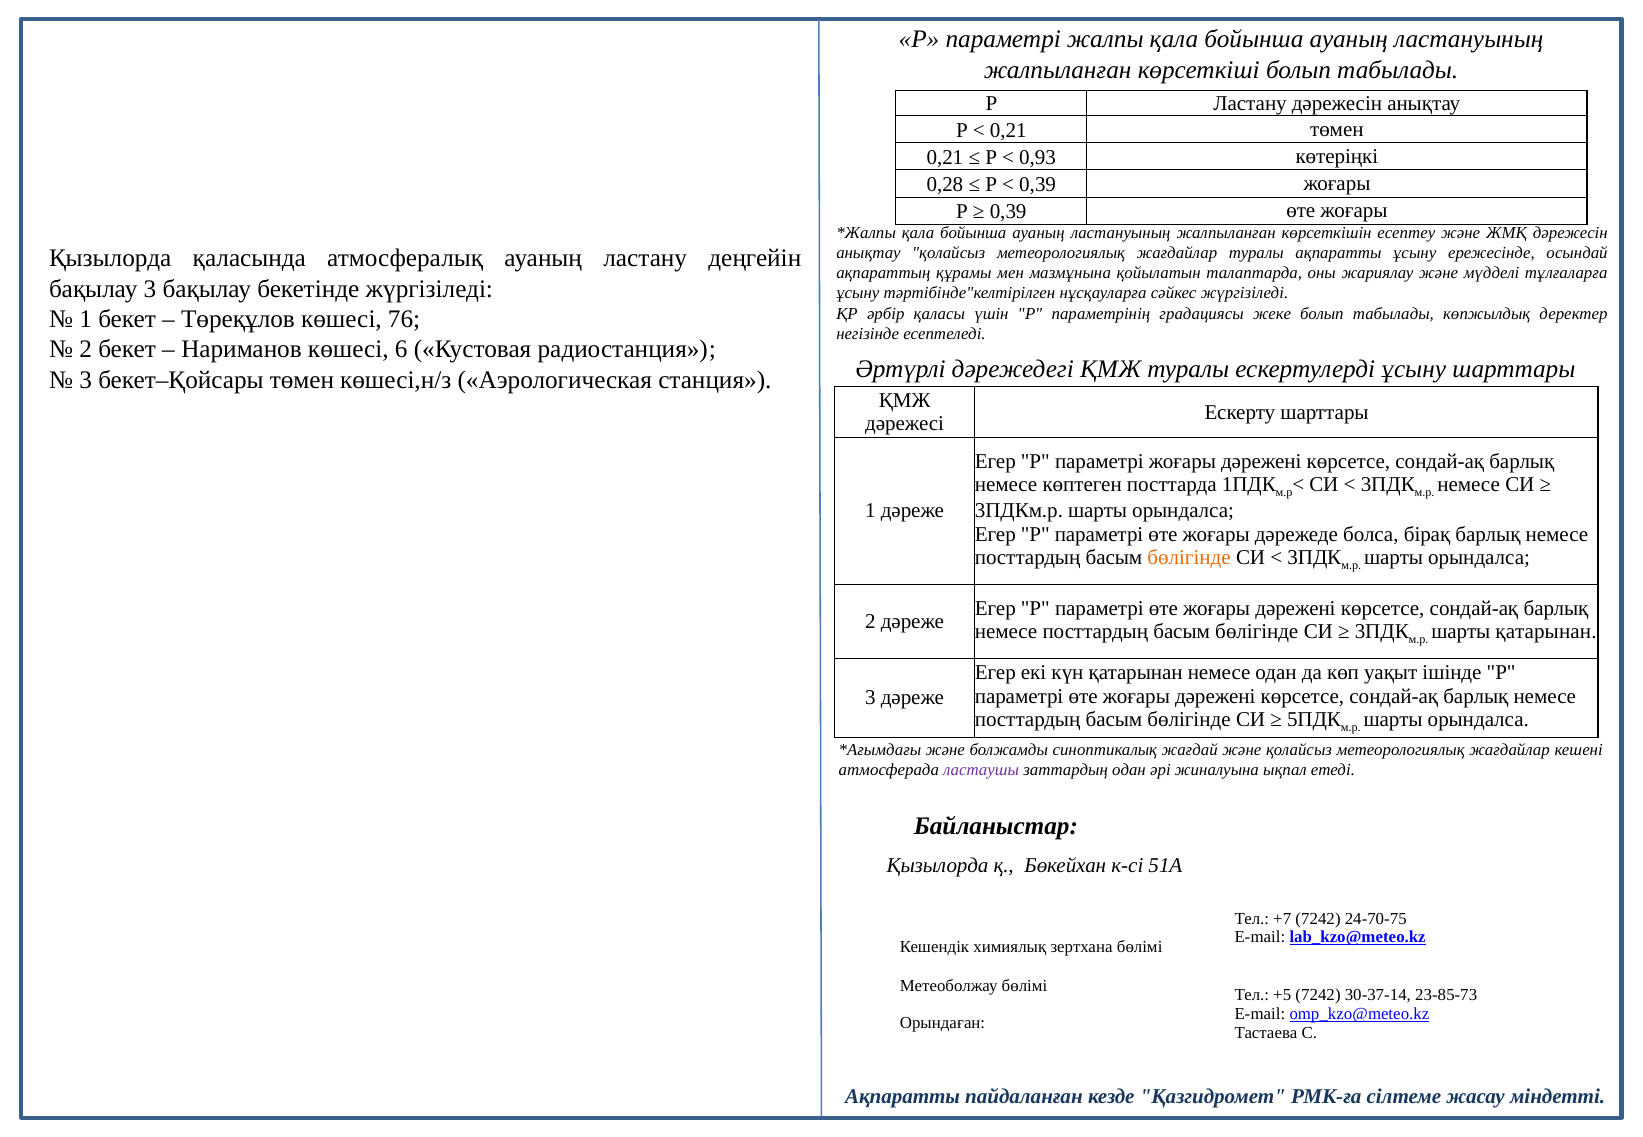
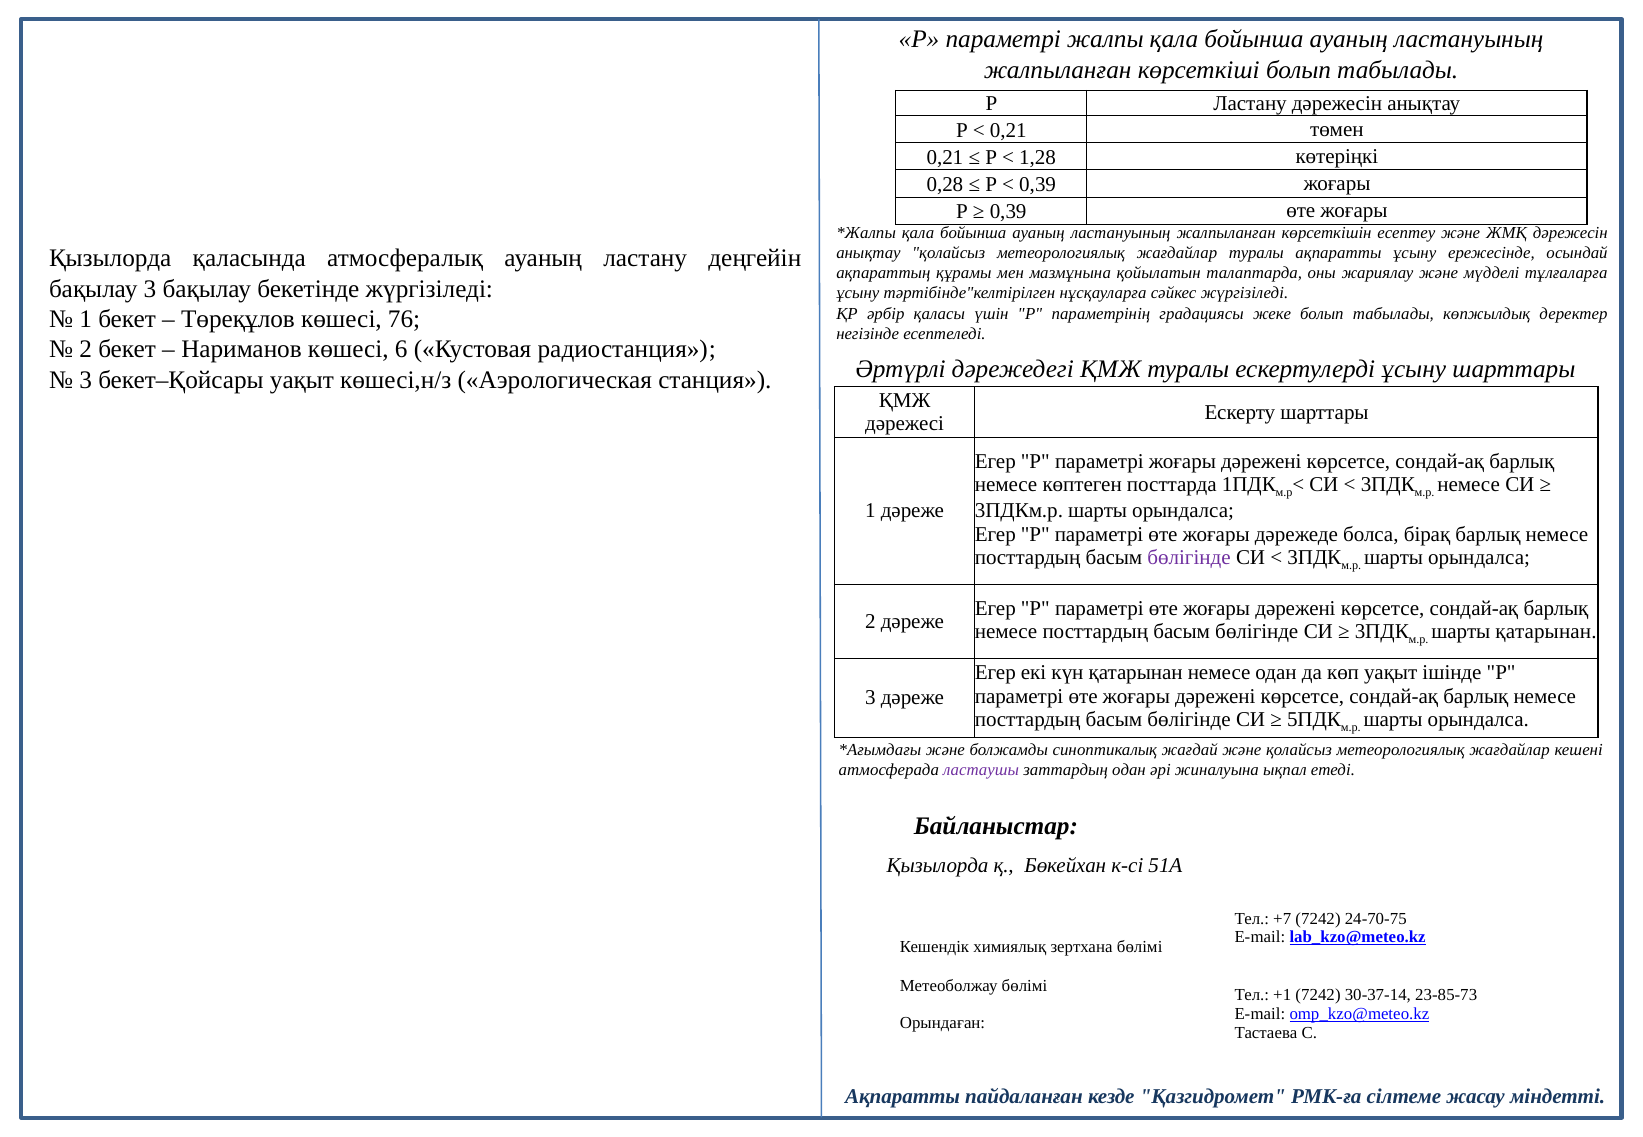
0,93: 0,93 -> 1,28 (1038, 157)
бекет–Қойсары төмен: төмен -> уақыт (302, 380)
бөлігінде colour: orange -> purple (1189, 558)
+5: +5 -> +1 (1282, 996)
